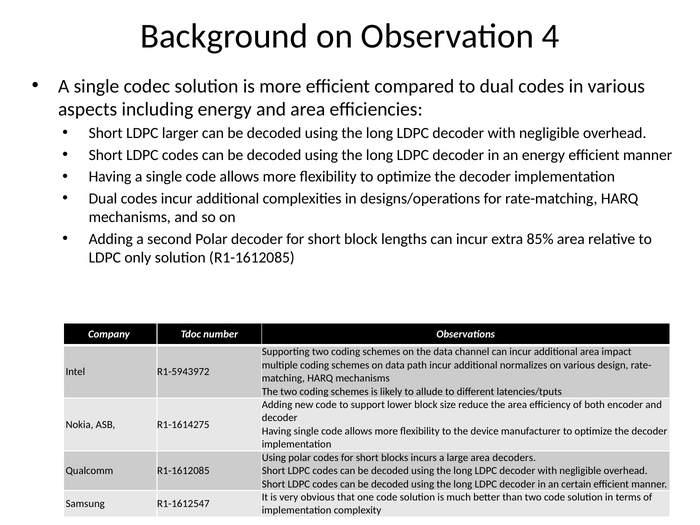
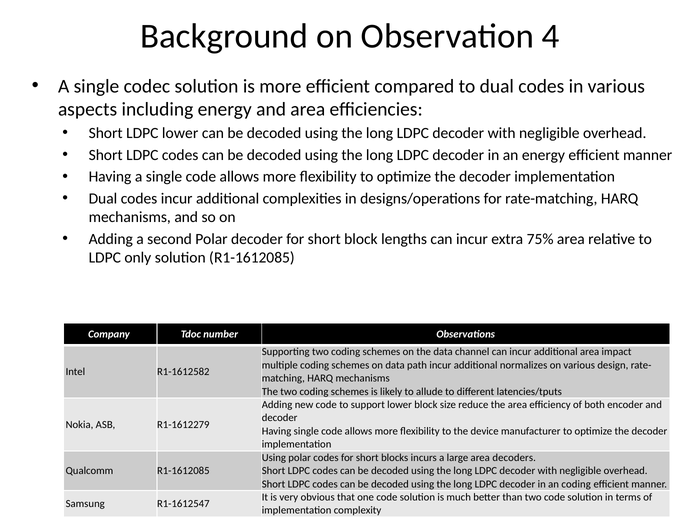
LDPC larger: larger -> lower (180, 133)
85%: 85% -> 75% (540, 239)
R1-5943972: R1-5943972 -> R1-1612582 (183, 372)
R1-1614275: R1-1614275 -> R1-1612279 (183, 425)
an certain: certain -> coding (576, 484)
